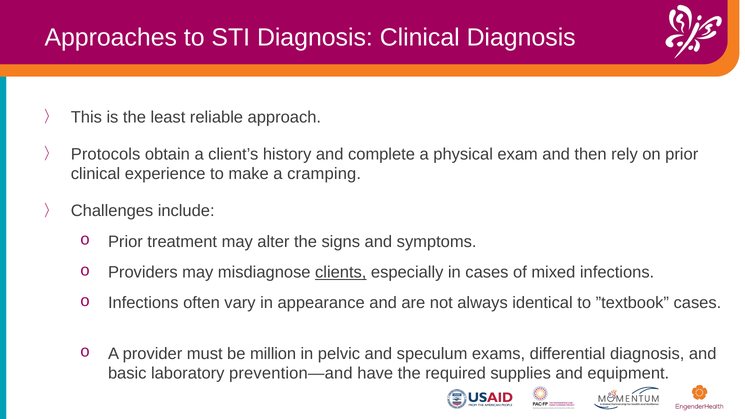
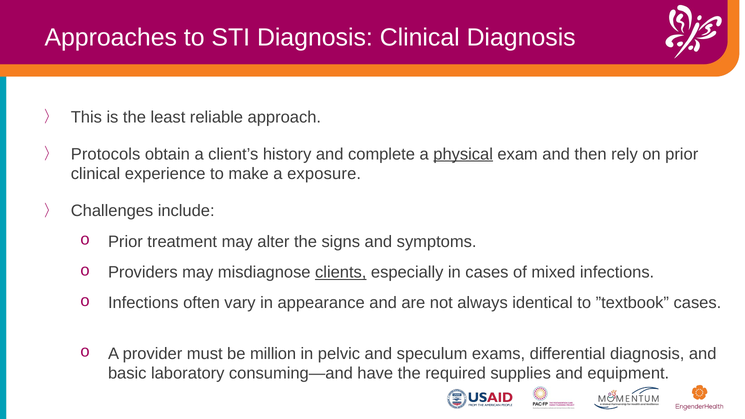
physical underline: none -> present (463, 154)
cramping: cramping -> exposure (324, 174)
prevention—and: prevention—and -> consuming—and (291, 373)
